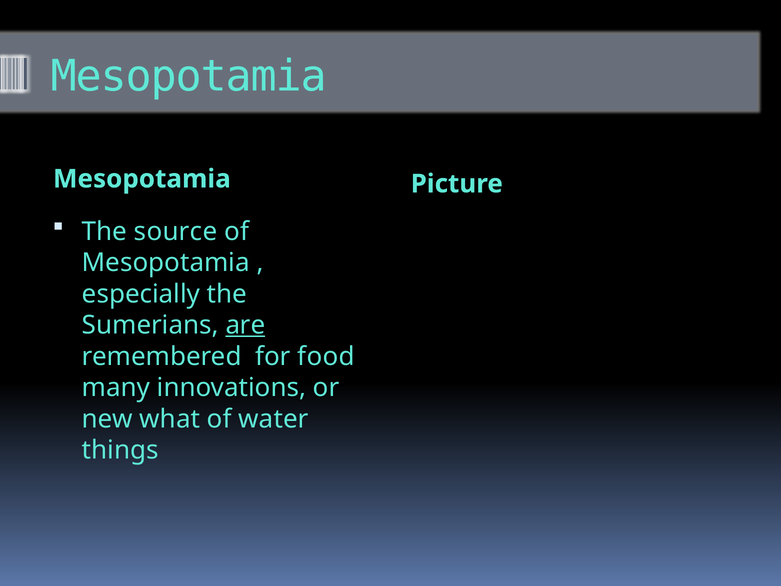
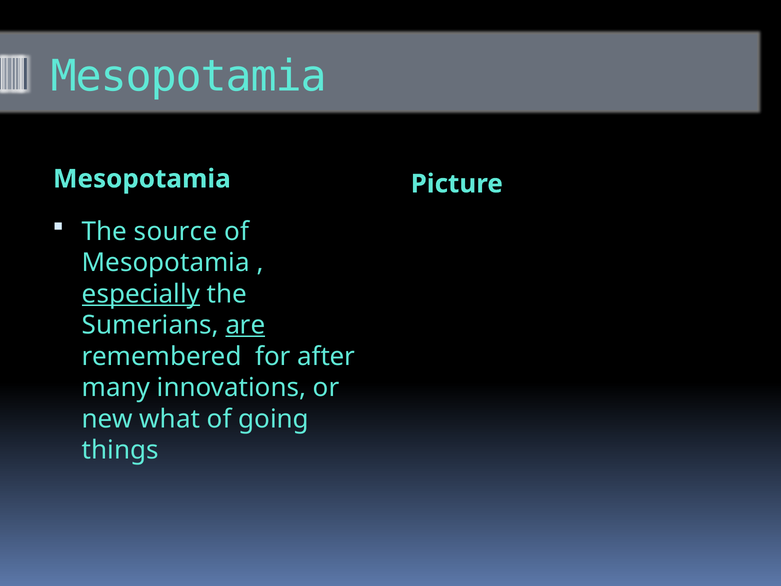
especially underline: none -> present (141, 294)
food: food -> after (326, 356)
water: water -> going (274, 419)
